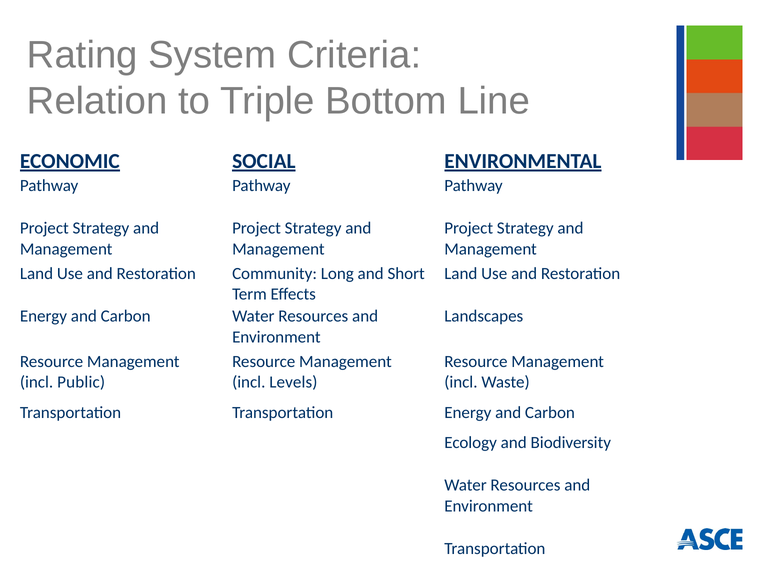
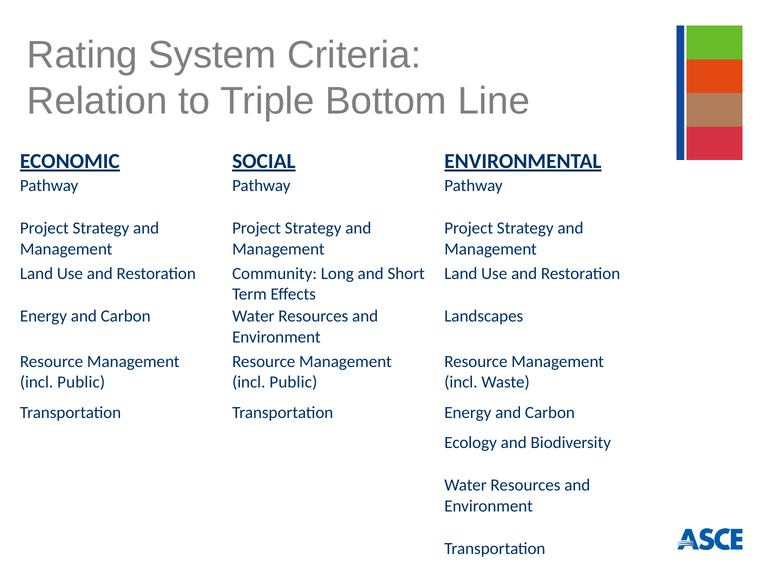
Levels: Levels -> Public (293, 382)
